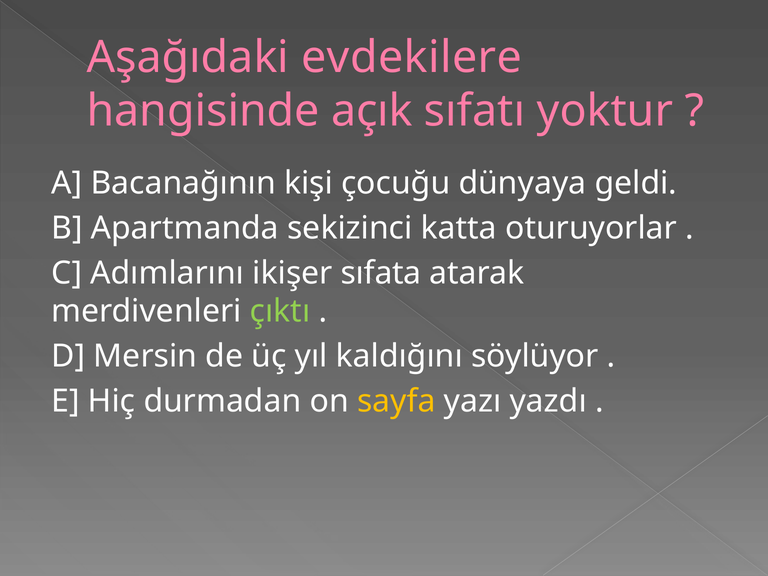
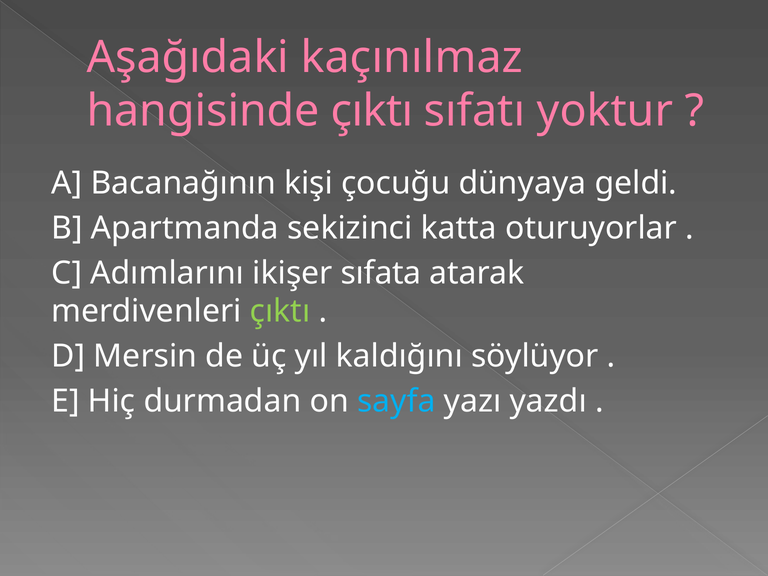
evdekilere: evdekilere -> kaçınılmaz (412, 57)
hangisinde açık: açık -> çıktı (372, 111)
sayfa colour: yellow -> light blue (396, 401)
